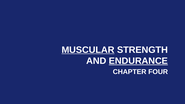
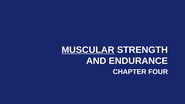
ENDURANCE underline: present -> none (138, 61)
